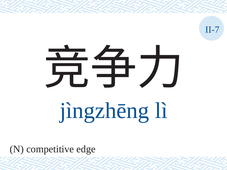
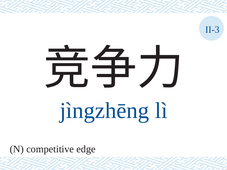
II-7: II-7 -> II-3 (212, 30)
